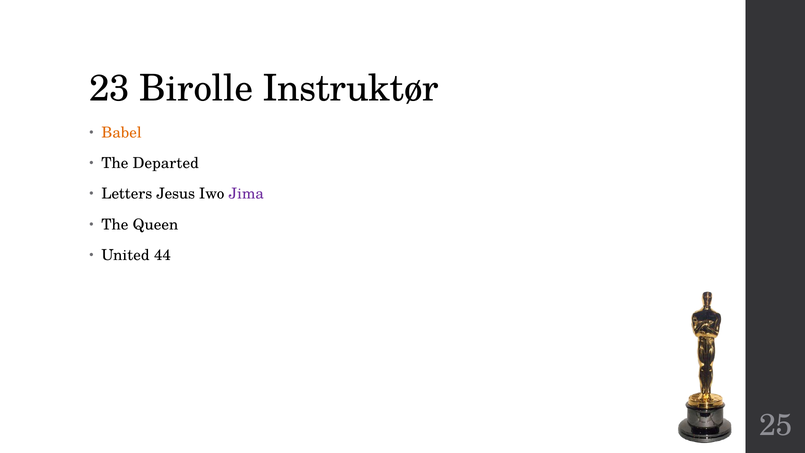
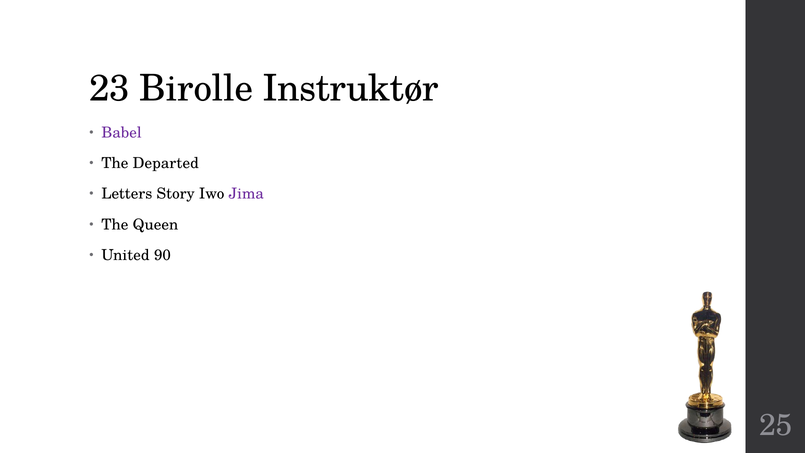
Babel colour: orange -> purple (122, 133)
Jesus: Jesus -> Story (176, 194)
44: 44 -> 90 (162, 255)
